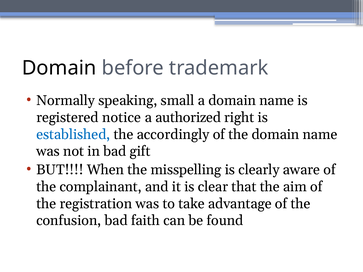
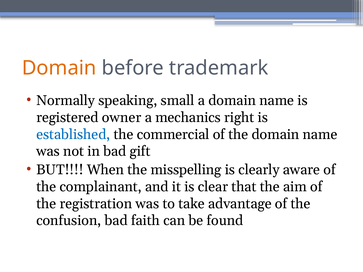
Domain colour: black -> orange (59, 68)
notice: notice -> owner (122, 118)
authorized: authorized -> mechanics (188, 118)
accordingly: accordingly -> commercial (173, 134)
